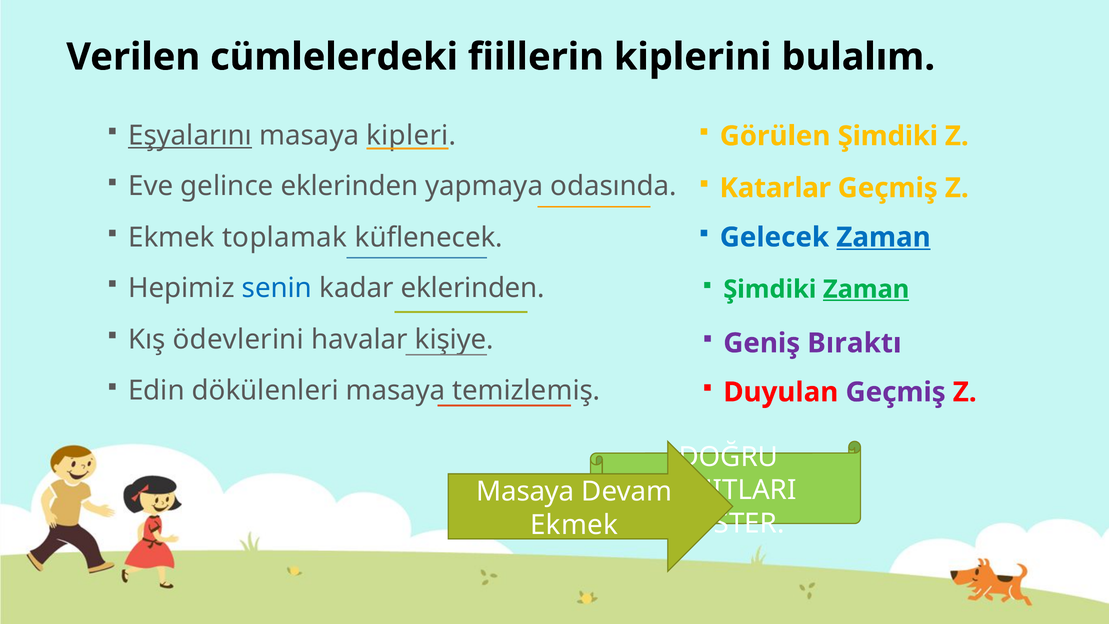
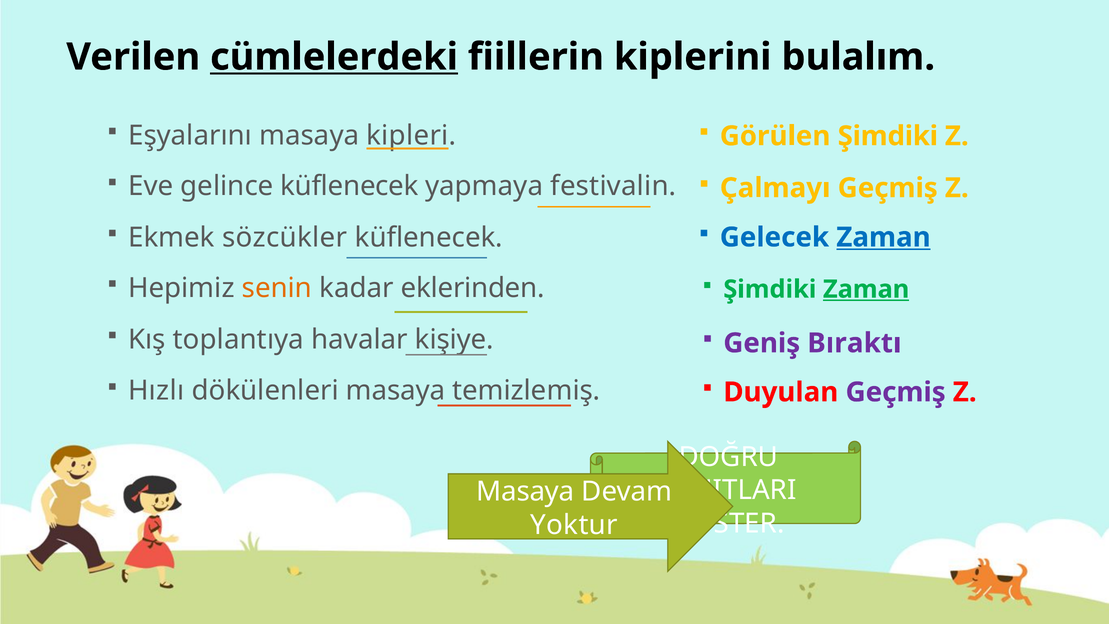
cümlelerdeki underline: none -> present (334, 57)
Eşyalarını underline: present -> none (190, 136)
gelince eklerinden: eklerinden -> küflenecek (349, 186)
odasında: odasında -> festivalin (613, 186)
Katarlar: Katarlar -> Çalmayı (775, 188)
toplamak: toplamak -> sözcükler (285, 237)
senin colour: blue -> orange (277, 288)
ödevlerini: ödevlerini -> toplantıya (238, 339)
Edin: Edin -> Hızlı (156, 391)
Ekmek: Ekmek -> Yoktur (574, 525)
